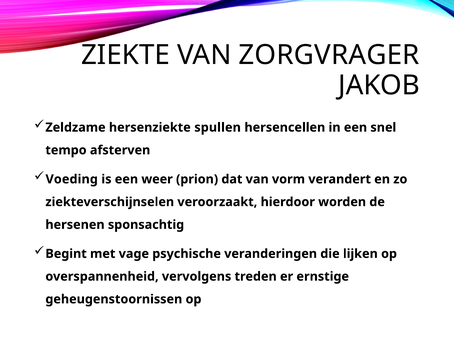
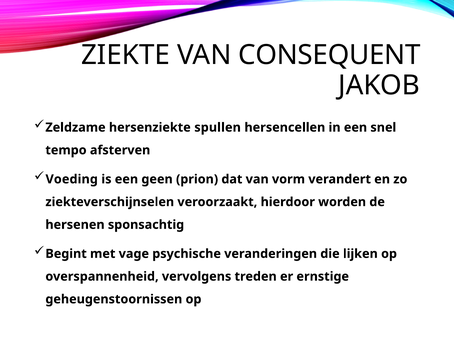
ZORGVRAGER: ZORGVRAGER -> CONSEQUENT (329, 55)
weer: weer -> geen (157, 179)
